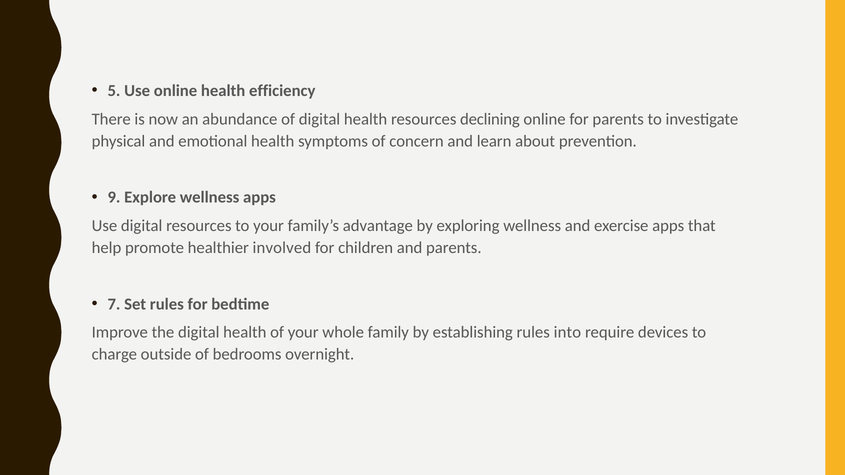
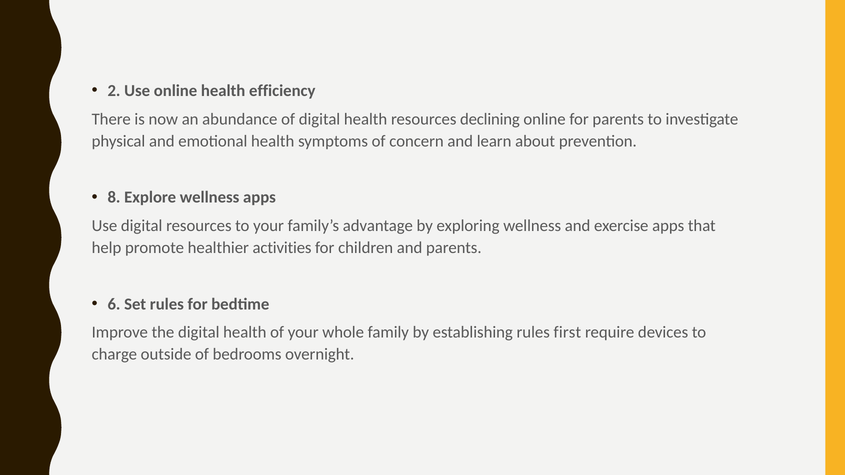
5: 5 -> 2 (114, 91)
9: 9 -> 8 (114, 198)
involved: involved -> activities (282, 248)
7: 7 -> 6 (114, 304)
into: into -> first (567, 332)
